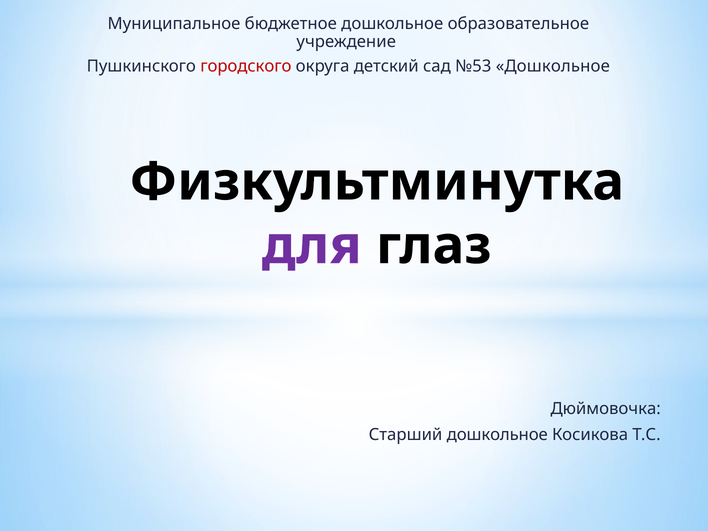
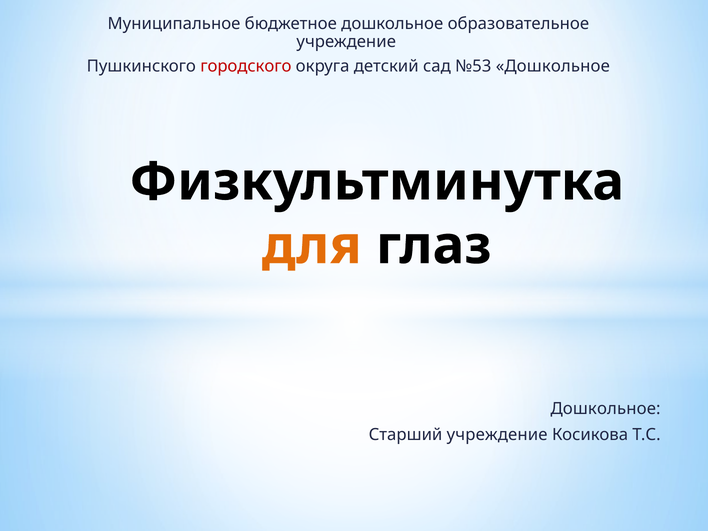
для colour: purple -> orange (312, 246)
Дюймовочка: Дюймовочка -> Дошкольное (606, 409)
Старший дошкольное: дошкольное -> учреждение (497, 435)
